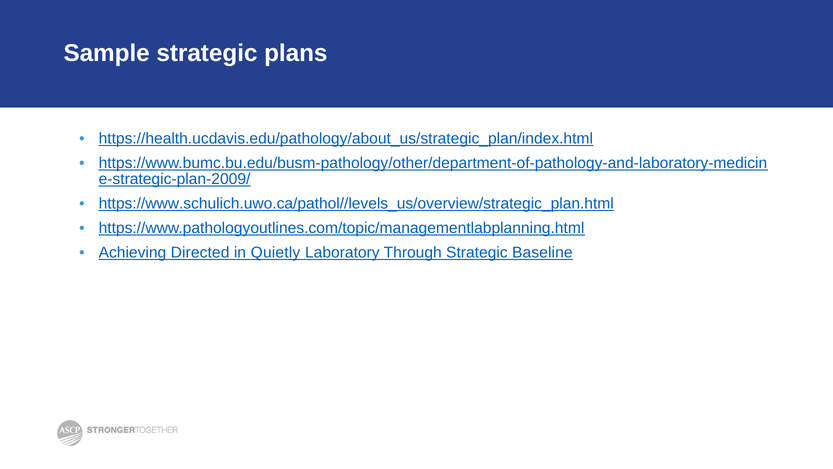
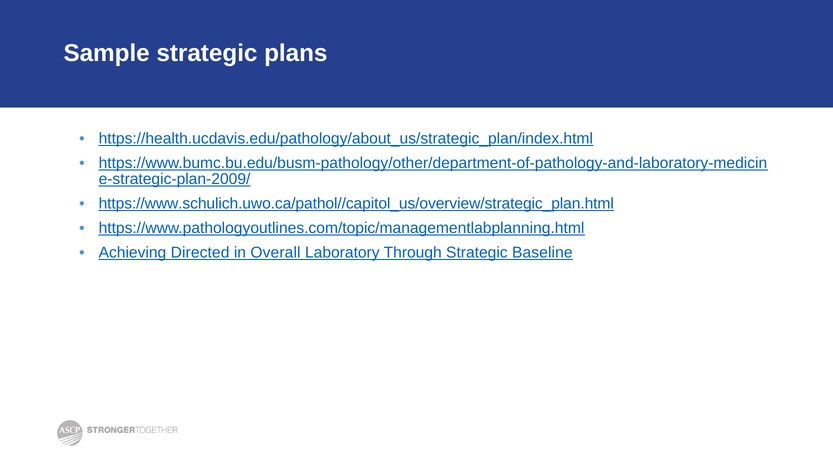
https://www.schulich.uwo.ca/pathol//levels_us/overview/strategic_plan.html: https://www.schulich.uwo.ca/pathol//levels_us/overview/strategic_plan.html -> https://www.schulich.uwo.ca/pathol//capitol_us/overview/strategic_plan.html (356, 203)
Quietly: Quietly -> Overall (276, 252)
